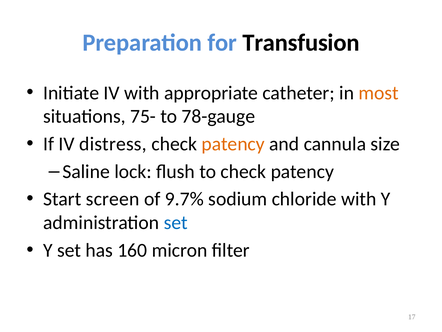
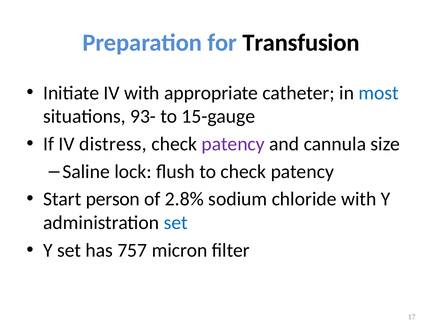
most colour: orange -> blue (379, 93)
75-: 75- -> 93- (143, 116)
78-gauge: 78-gauge -> 15-gauge (218, 116)
patency colour: orange -> purple (233, 144)
screen: screen -> person (113, 199)
9.7%: 9.7% -> 2.8% (184, 199)
160: 160 -> 757 (132, 250)
